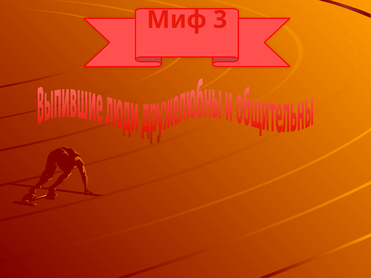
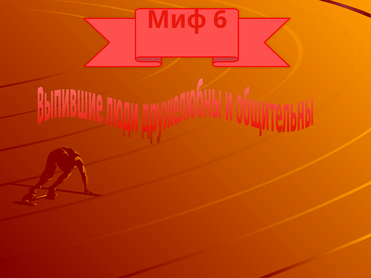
3: 3 -> 6 (220, 20)
